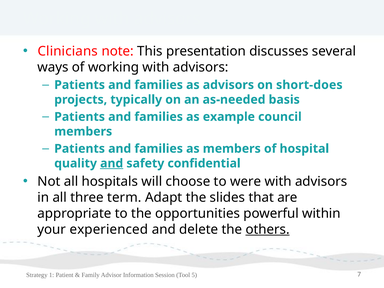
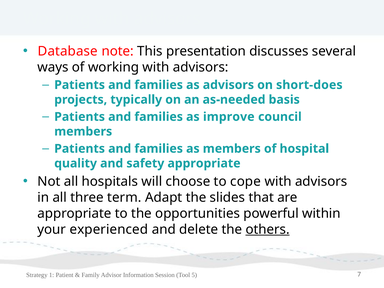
Clinicians: Clinicians -> Database (68, 51)
example: example -> improve (229, 117)
and underline: present -> none (112, 163)
safety confidential: confidential -> appropriate (204, 163)
were: were -> cope (246, 181)
